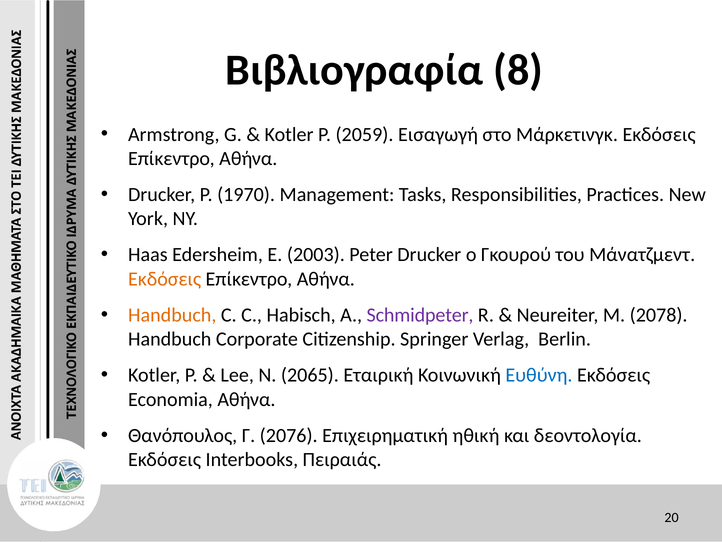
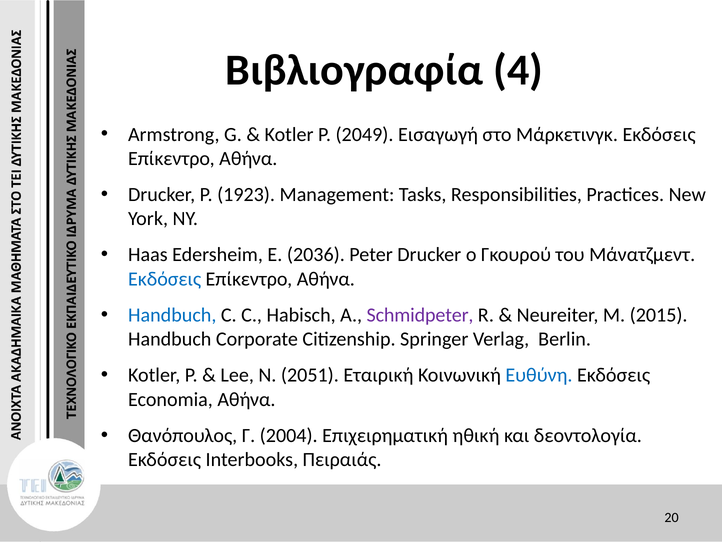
8: 8 -> 4 (518, 70)
2059: 2059 -> 2049 (364, 134)
1970: 1970 -> 1923 (246, 194)
2003: 2003 -> 2036 (316, 255)
Εκδόσεις colour: orange -> blue (165, 279)
Handbuch colour: orange -> blue (172, 315)
2078: 2078 -> 2015 (659, 315)
2065: 2065 -> 2051 (310, 375)
2076: 2076 -> 2004 (289, 435)
